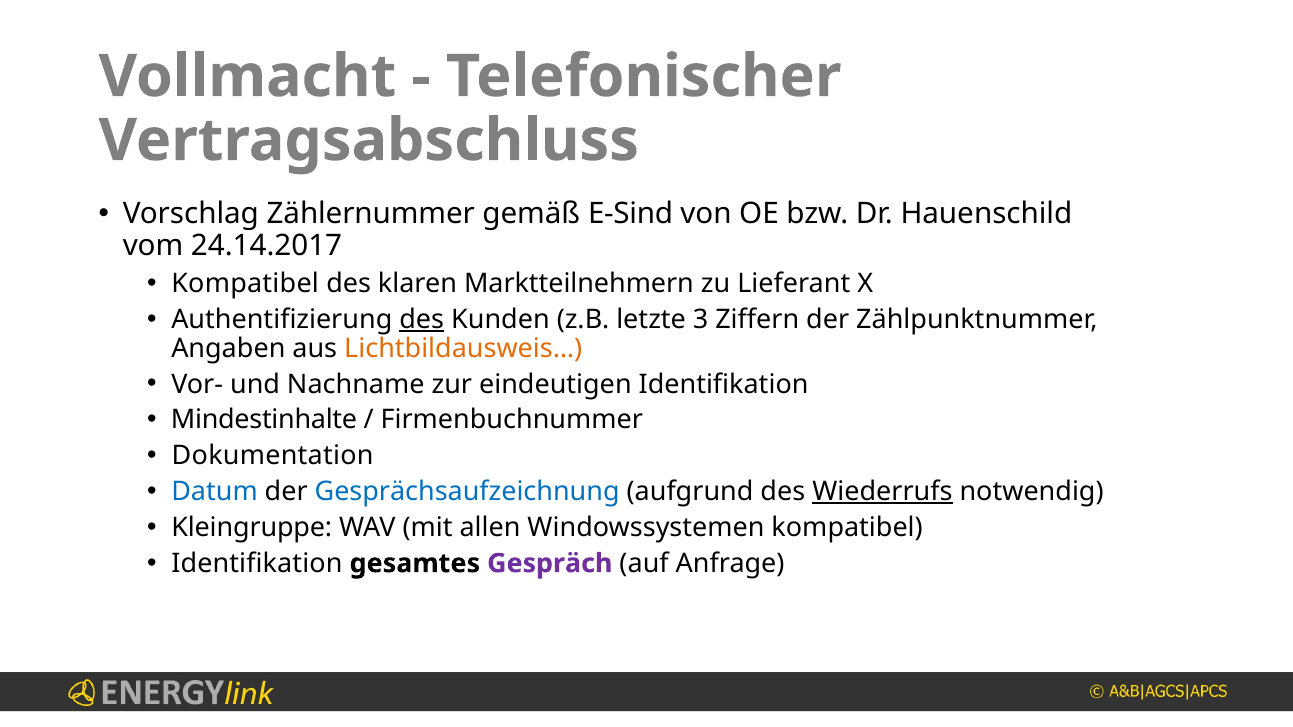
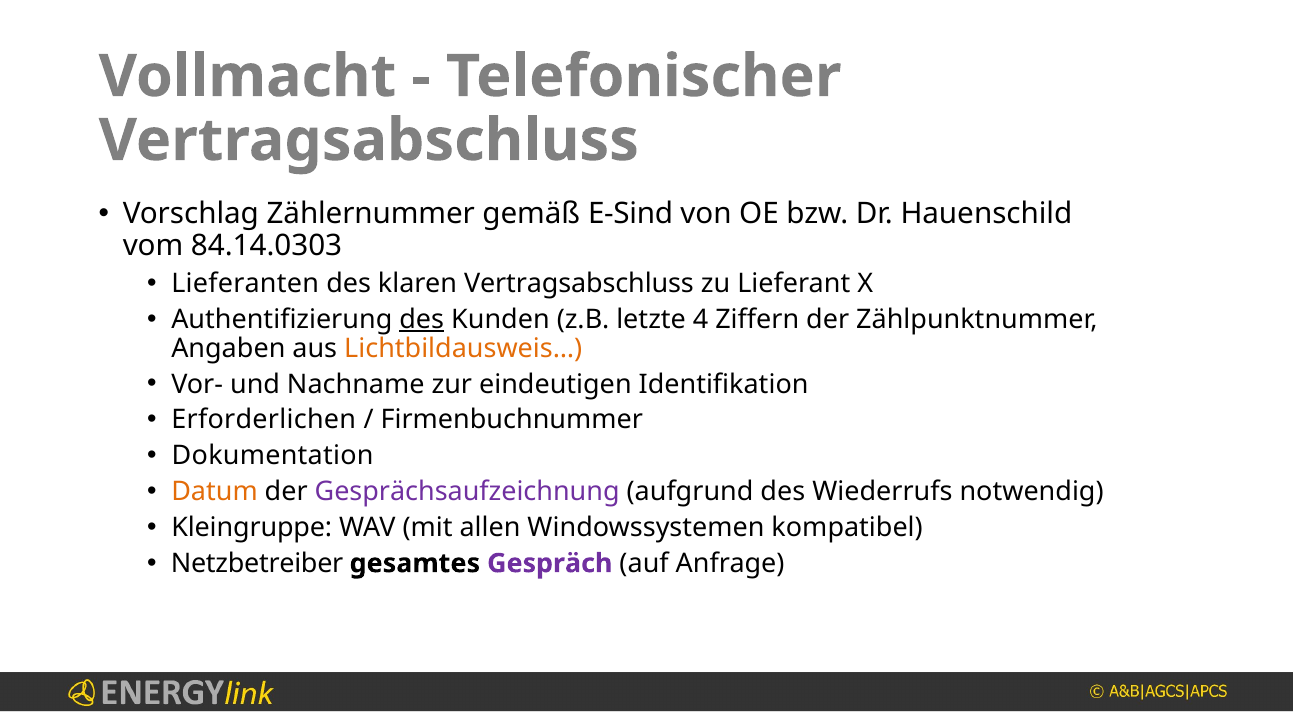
24.14.2017: 24.14.2017 -> 84.14.0303 (267, 246)
Kompatibel: Kompatibel -> Lieferanten (245, 284)
klaren Marktteilnehmern: Marktteilnehmern -> Vertragsabschluss (579, 284)
3: 3 -> 4 (701, 319)
Mindestinhalte: Mindestinhalte -> Erforderlichen (264, 420)
Datum colour: blue -> orange (215, 492)
Gesprächsaufzeichnung colour: blue -> purple (467, 492)
Wiederrufs underline: present -> none (882, 492)
Identifikation: Identifikation -> Netzbetreiber (257, 564)
